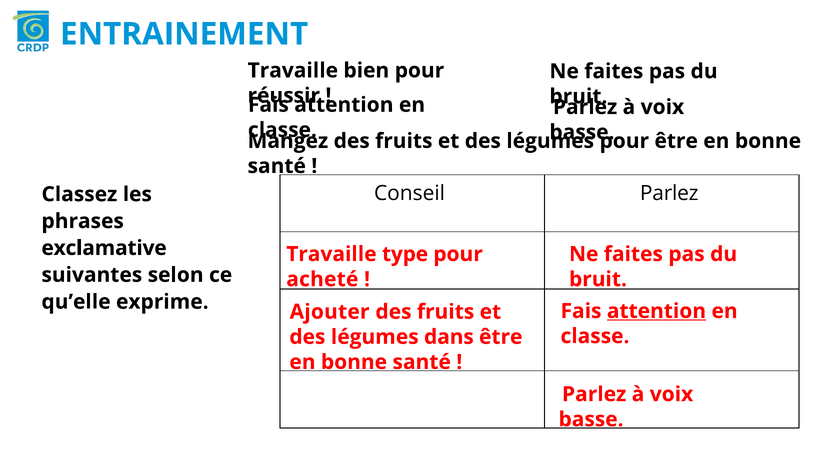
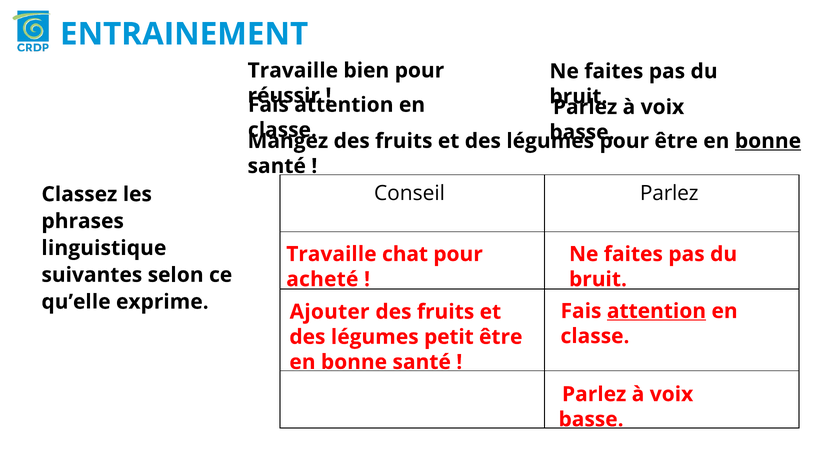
bonne underline: none -> present (768, 141)
exclamative: exclamative -> linguistique (104, 248)
type: type -> chat (405, 254)
dans: dans -> petit (449, 337)
